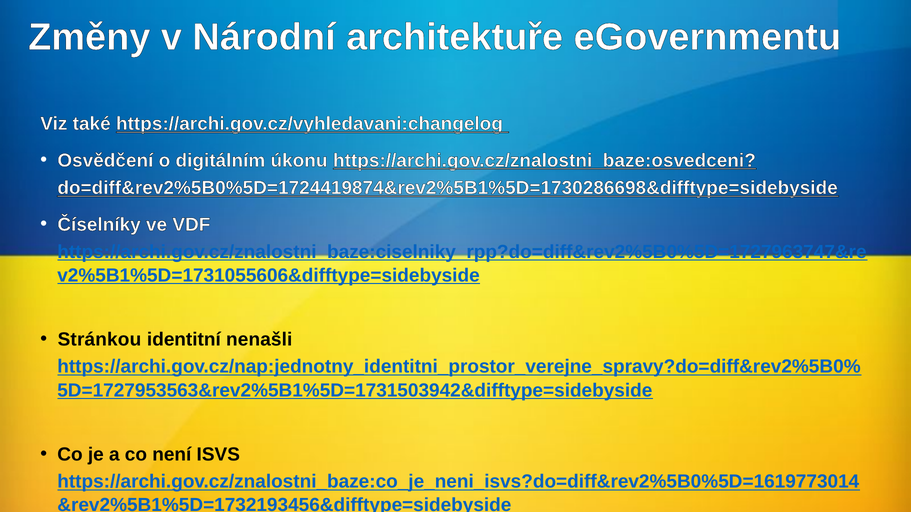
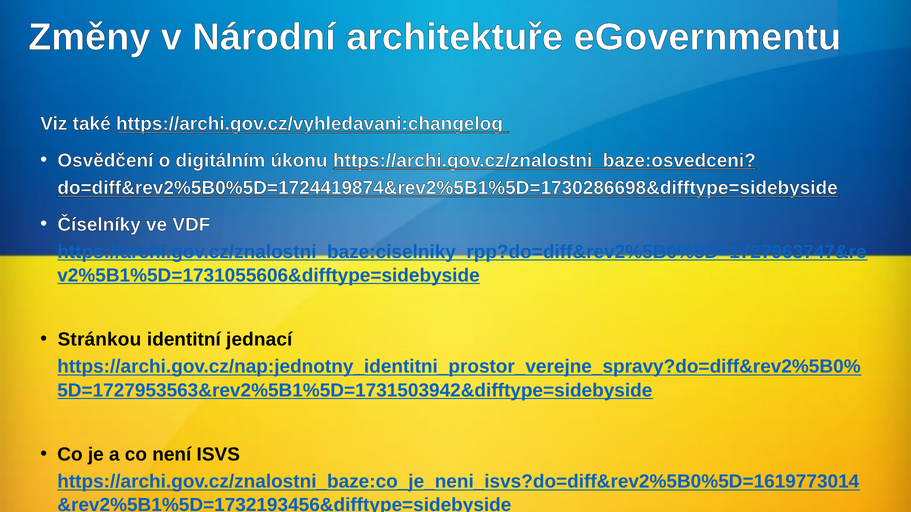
nenašli: nenašli -> jednací (259, 340)
